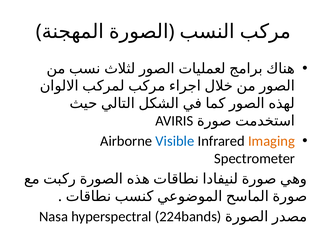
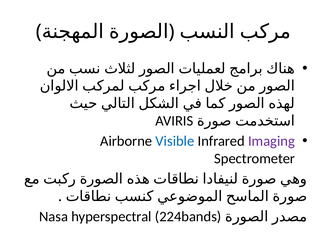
Imaging colour: orange -> purple (271, 141)
